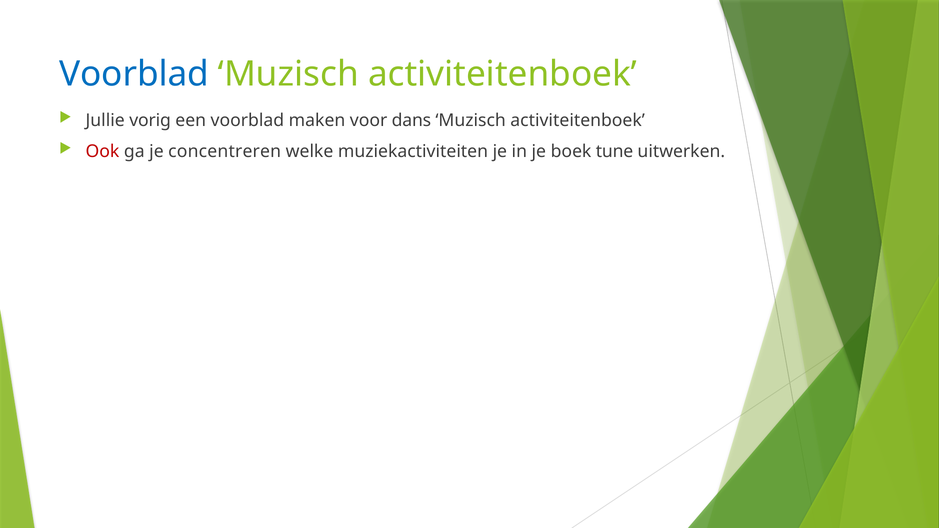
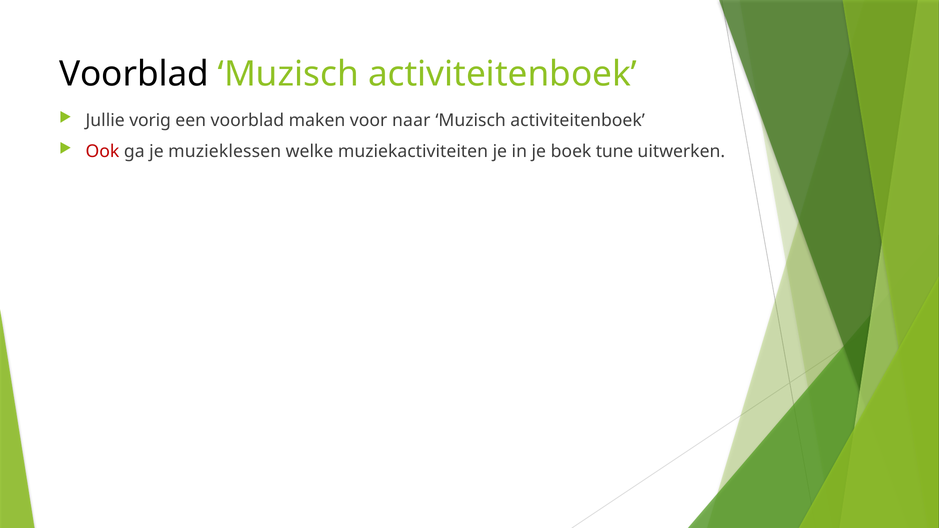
Voorblad colour: blue -> black (134, 74)
dans: dans -> naar (411, 120)
concentreren: concentreren -> muzieklessen (225, 151)
